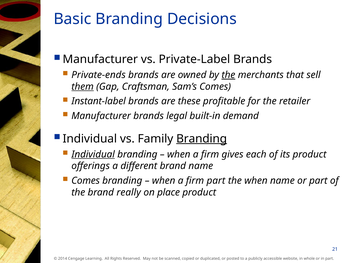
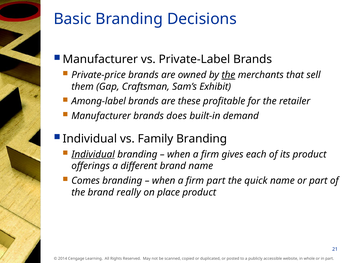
Private-ends: Private-ends -> Private-price (99, 75)
them underline: present -> none (83, 87)
Sam’s Comes: Comes -> Exhibit (215, 87)
Instant-label: Instant-label -> Among-label (99, 101)
legal: legal -> does (177, 116)
Branding underline: present -> none (202, 139)
the when: when -> quick (256, 181)
